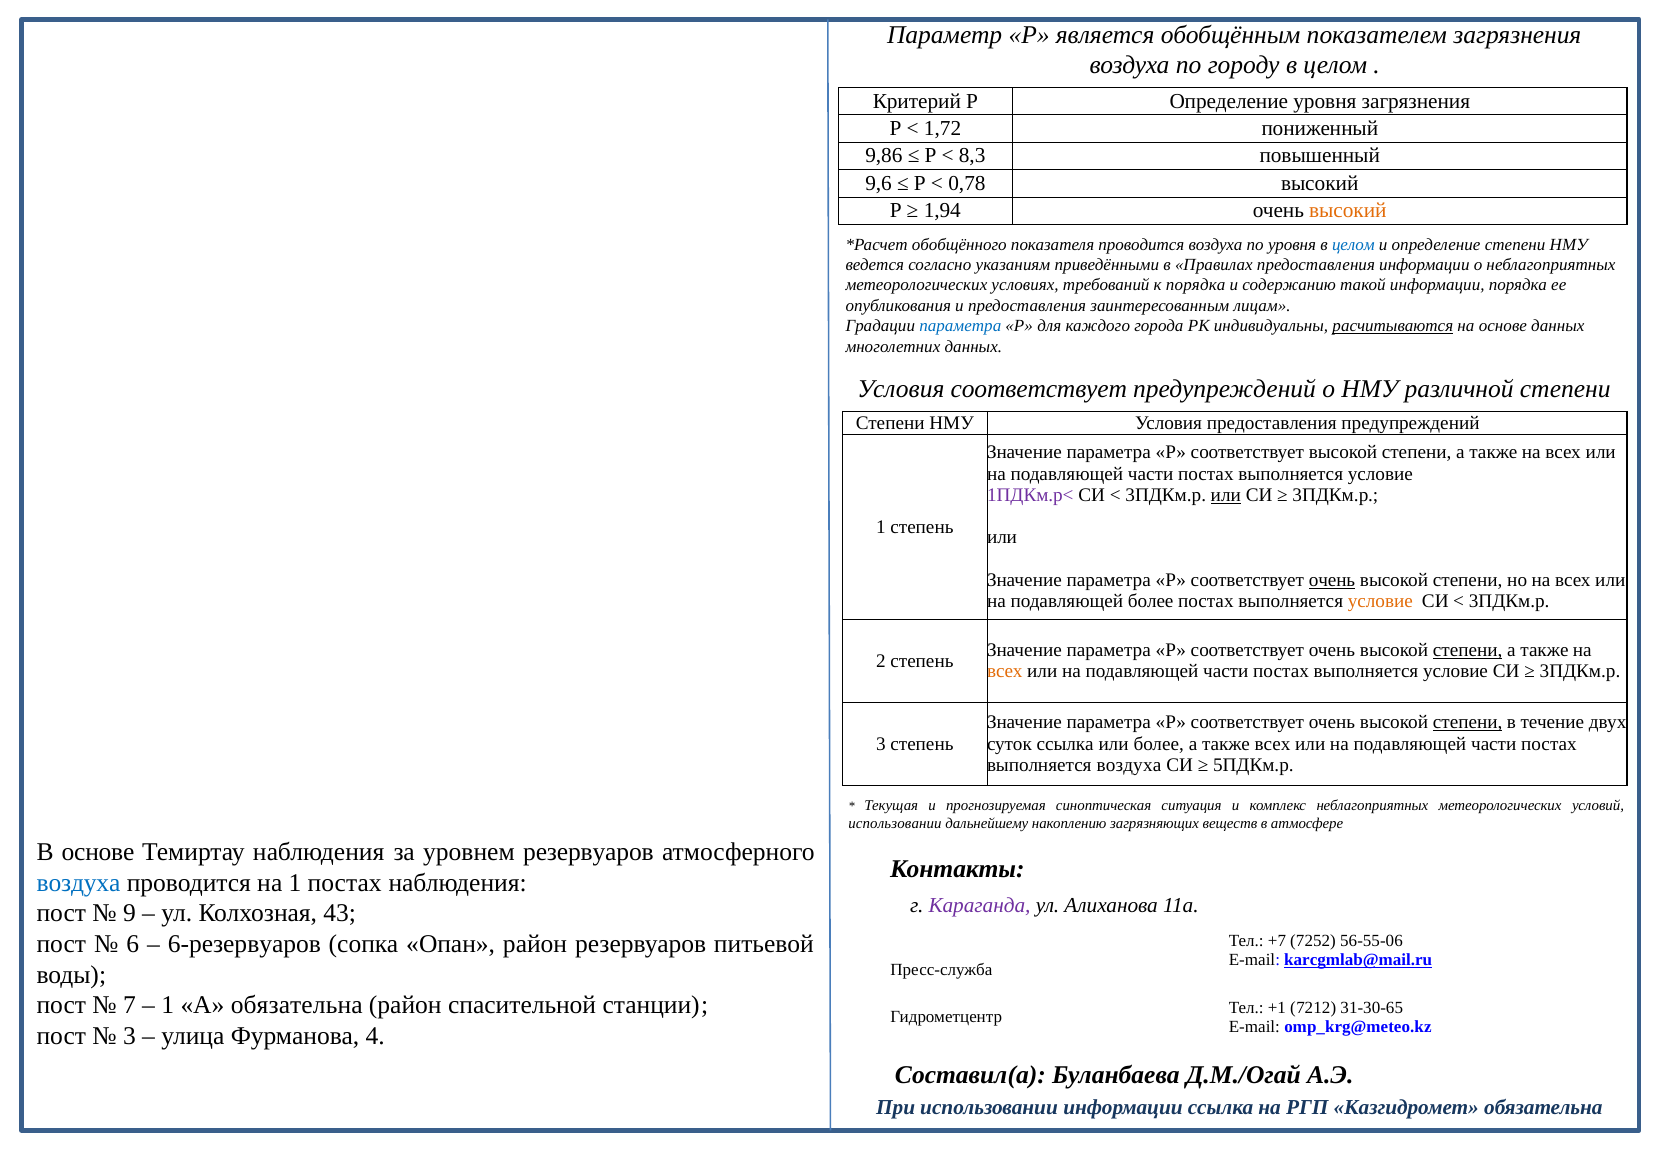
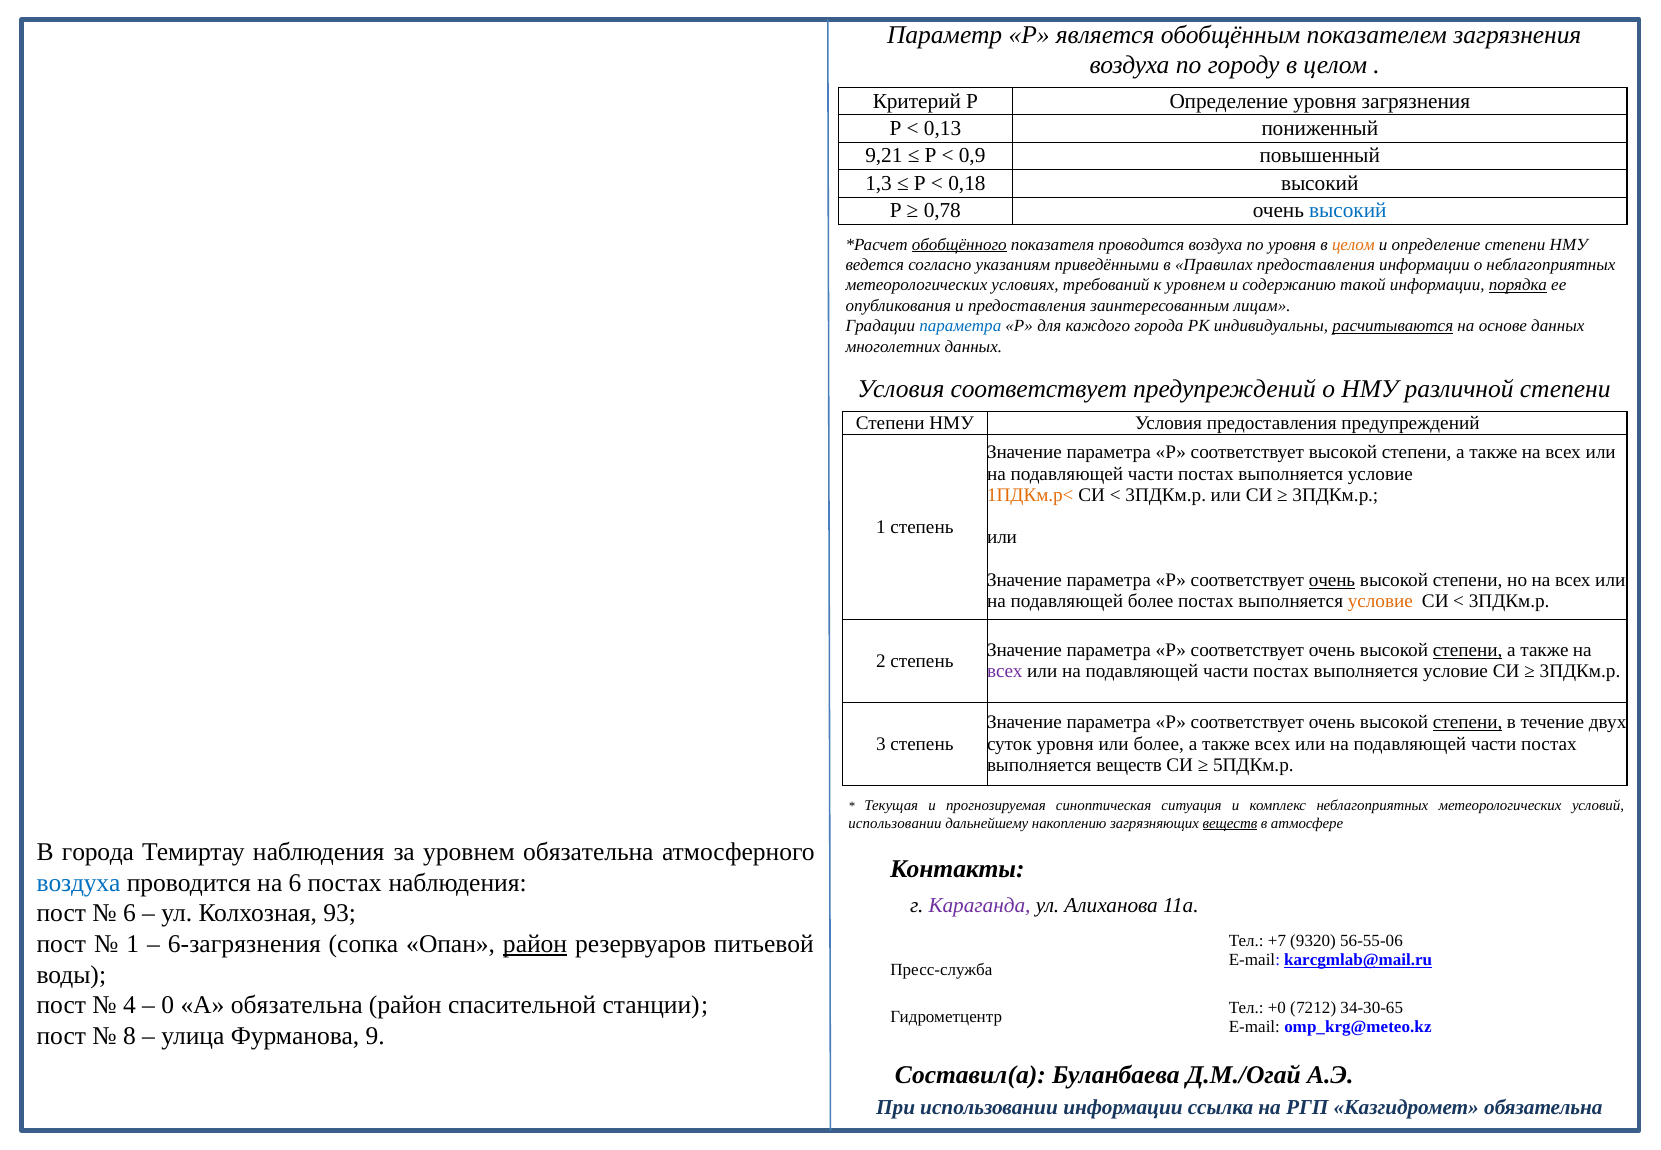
1,72: 1,72 -> 0,13 (943, 128)
9,86: 9,86 -> 9,21 (884, 156)
8,3: 8,3 -> 0,9 (972, 156)
9,6: 9,6 -> 1,3 (879, 183)
0,78: 0,78 -> 0,18 (967, 183)
1,94: 1,94 -> 0,78 (942, 211)
высокий colour: orange -> blue (1348, 211)
обобщённого underline: none -> present (959, 244)
целом colour: blue -> orange (1353, 244)
к порядка: порядка -> уровнем (1196, 285)
порядка underline: none -> present (1518, 285)
1ПДКм.р< colour: purple -> orange (1030, 495)
или underline: present -> none (1226, 495)
всех colour: orange -> purple (1005, 671)
суток ссылка: ссылка -> уровня (1065, 744)
выполняется воздуха: воздуха -> веществ (1129, 765)
веществ underline: none -> present (1230, 823)
В основе: основе -> города (98, 852)
уровнем резервуаров: резервуаров -> обязательна (588, 852)
на 1: 1 -> 6 (295, 883)
9: 9 -> 6 (129, 913)
43: 43 -> 93 (340, 913)
6: 6 -> 1 (133, 944)
6-резервуаров: 6-резервуаров -> 6-загрязнения (244, 944)
район underline: none -> present (535, 944)
7252: 7252 -> 9320 (1313, 941)
7: 7 -> 4 (129, 1005)
1: 1 -> 0 (168, 1005)
+1: +1 -> +0 (1277, 1007)
31-30-65: 31-30-65 -> 34-30-65 (1372, 1007)
3: 3 -> 8 (129, 1036)
4: 4 -> 9 (375, 1036)
